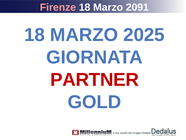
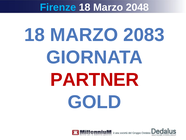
Firenze colour: pink -> light blue (58, 7)
2091: 2091 -> 2048 (137, 7)
2025: 2025 -> 2083 (144, 35)
